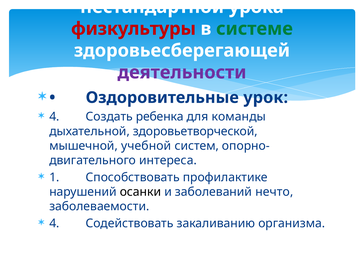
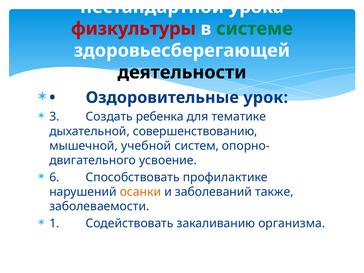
деятельности colour: purple -> black (182, 72)
4: 4 -> 3 (54, 117)
команды: команды -> тематике (239, 117)
здоровьетворческой: здоровьетворческой -> совершенствованию (195, 131)
интереса: интереса -> усвоение (168, 160)
1: 1 -> 6 (54, 177)
осанки colour: black -> orange (140, 192)
нечто: нечто -> также (274, 192)
4: 4 -> 1 (54, 223)
